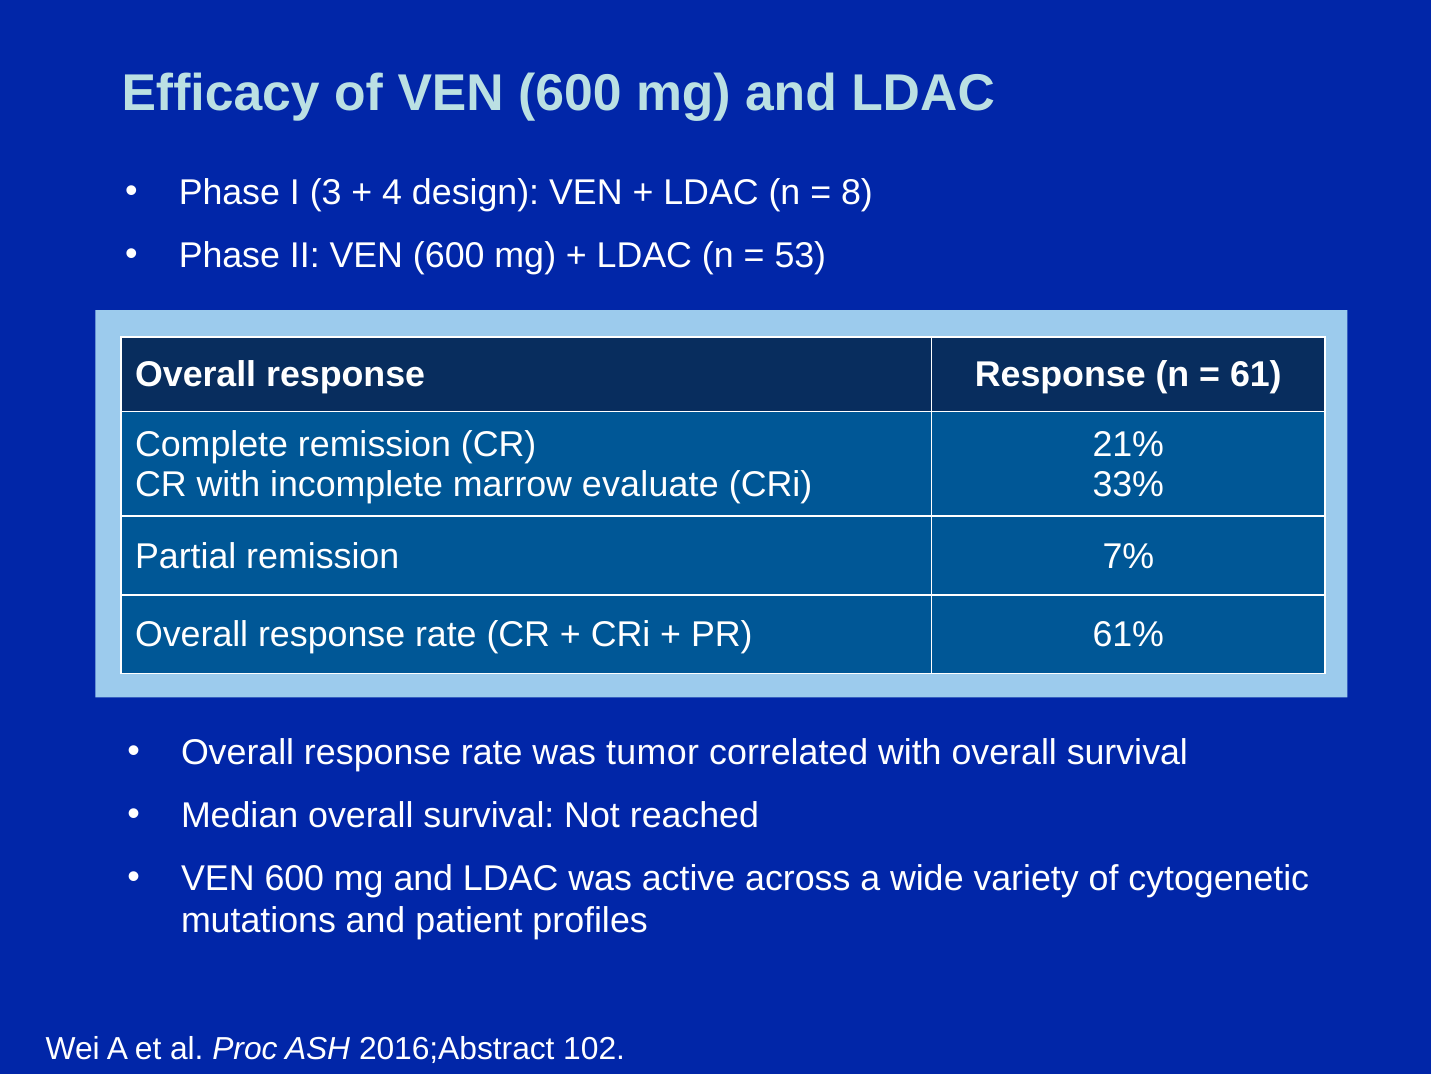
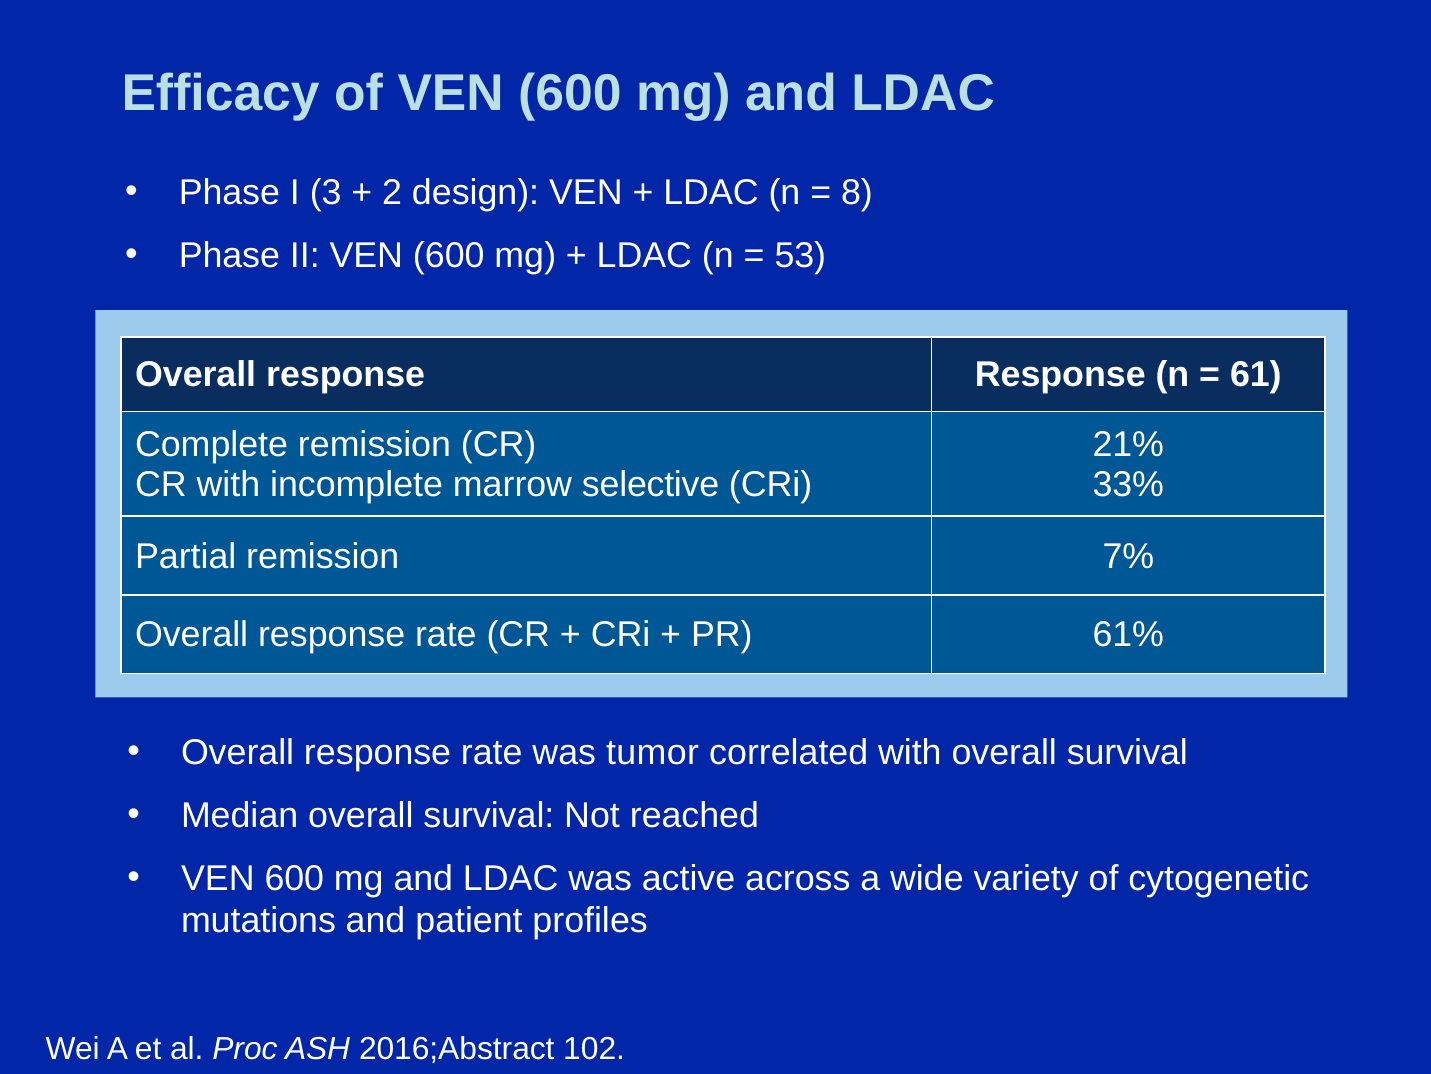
4: 4 -> 2 (392, 193)
evaluate: evaluate -> selective (651, 484)
